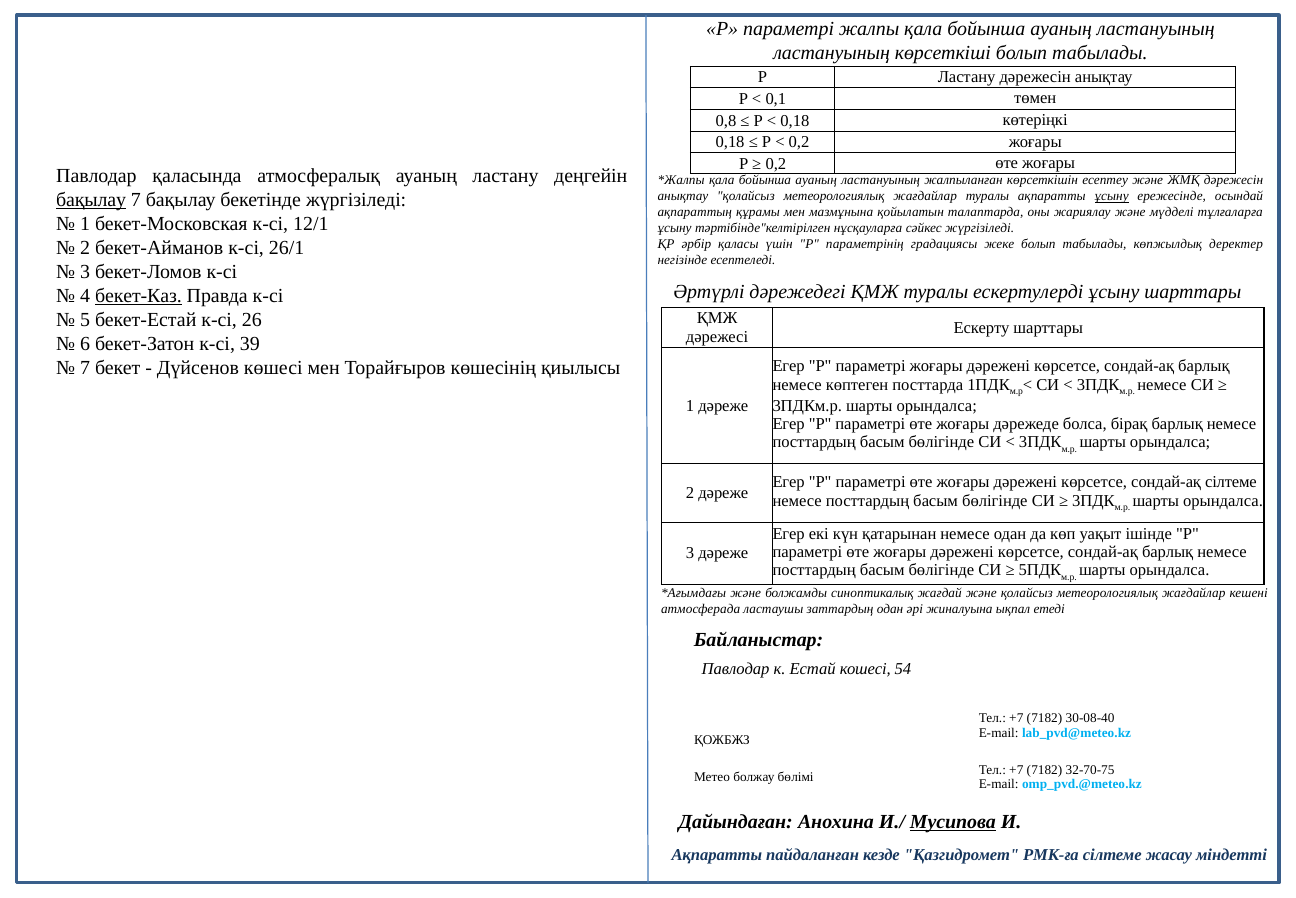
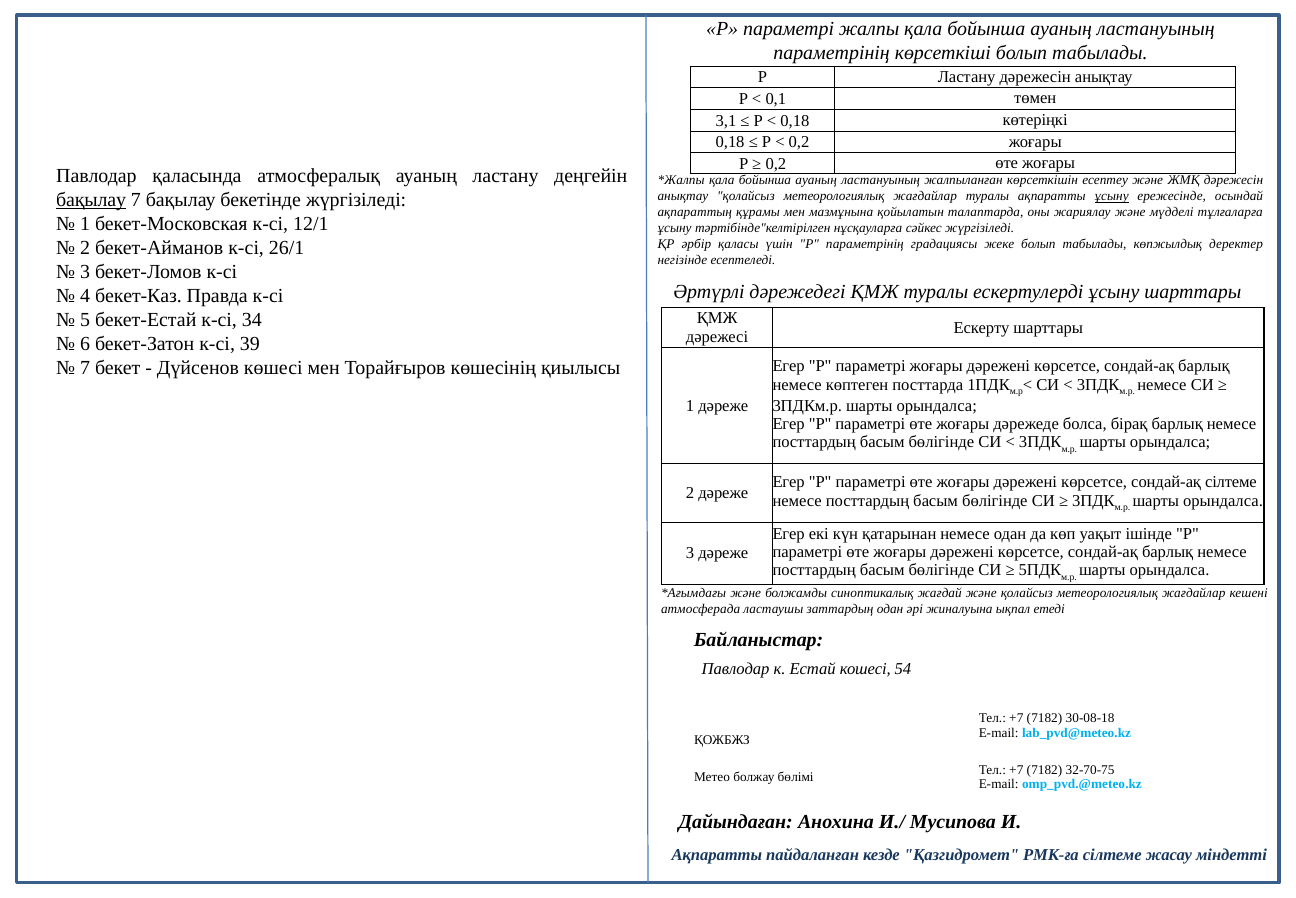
ластануының: ластануының -> параметрінің (832, 52)
0,8: 0,8 -> 3,1 (726, 121)
бекет-Каз underline: present -> none (138, 295)
26: 26 -> 34 (252, 319)
30-08-40: 30-08-40 -> 30-08-18 (1090, 717)
Мусипова underline: present -> none (953, 821)
